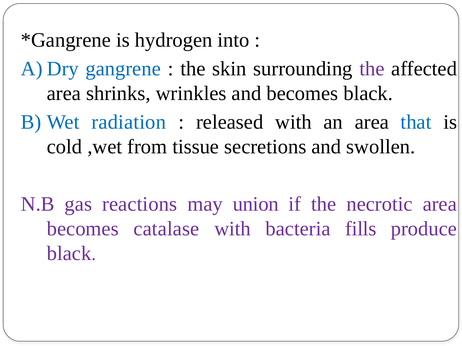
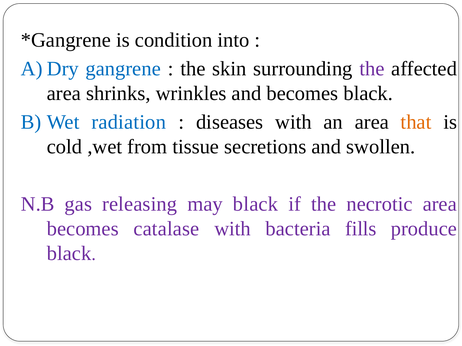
hydrogen: hydrogen -> condition (174, 40)
released: released -> diseases (230, 122)
that colour: blue -> orange (416, 122)
reactions: reactions -> releasing (140, 204)
may union: union -> black (256, 204)
